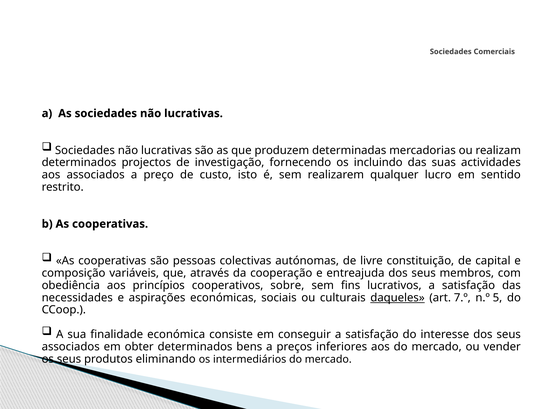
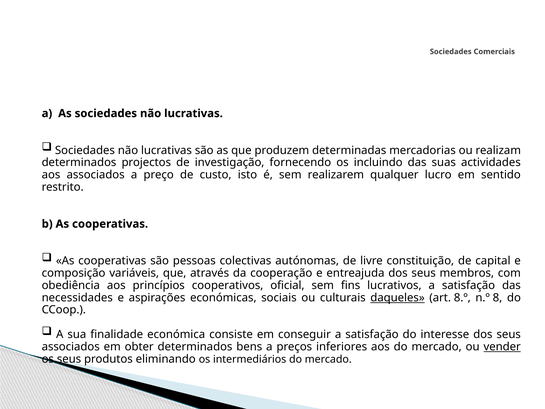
sobre: sobre -> oficial (287, 285)
7.º: 7.º -> 8.º (462, 297)
5: 5 -> 8 (497, 297)
vender underline: none -> present (502, 347)
